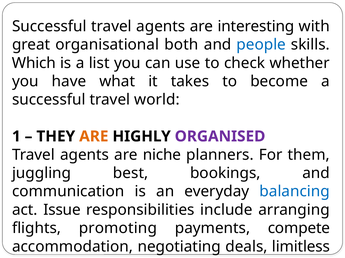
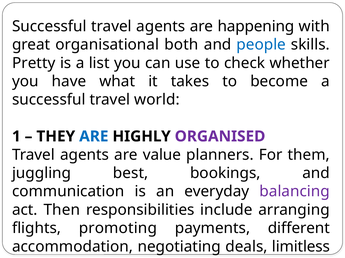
interesting: interesting -> happening (256, 26)
Which: Which -> Pretty (34, 63)
ARE colour: orange -> blue (94, 137)
niche: niche -> value (162, 155)
balancing colour: blue -> purple (295, 192)
Issue: Issue -> Then (62, 210)
compete: compete -> different (299, 229)
